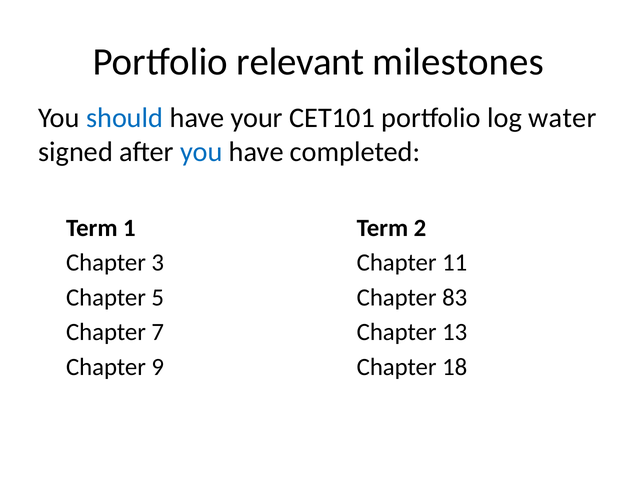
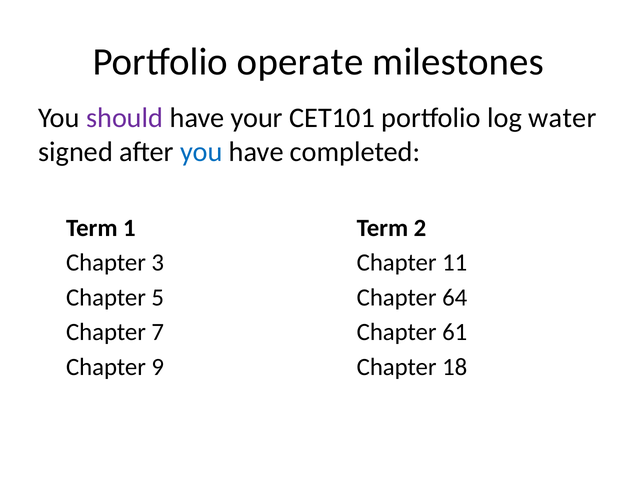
relevant: relevant -> operate (300, 62)
should colour: blue -> purple (125, 118)
83: 83 -> 64 (455, 297)
13: 13 -> 61 (455, 332)
